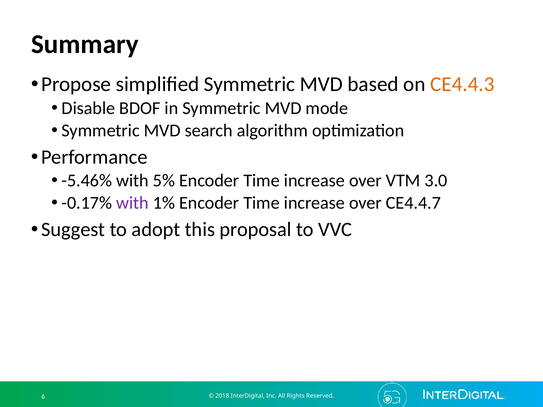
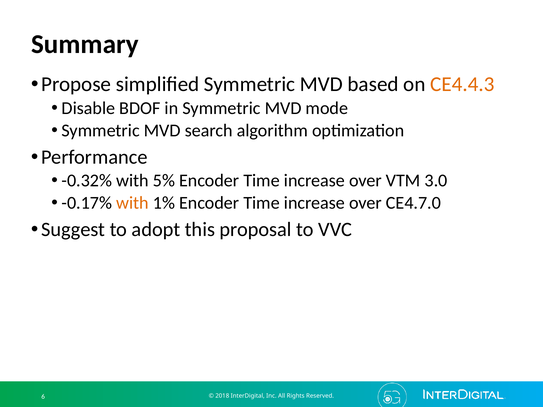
-5.46%: -5.46% -> -0.32% (87, 181)
with colour: purple -> orange (133, 203)
CE4.4.7: CE4.4.7 -> CE4.7.0 (413, 203)
